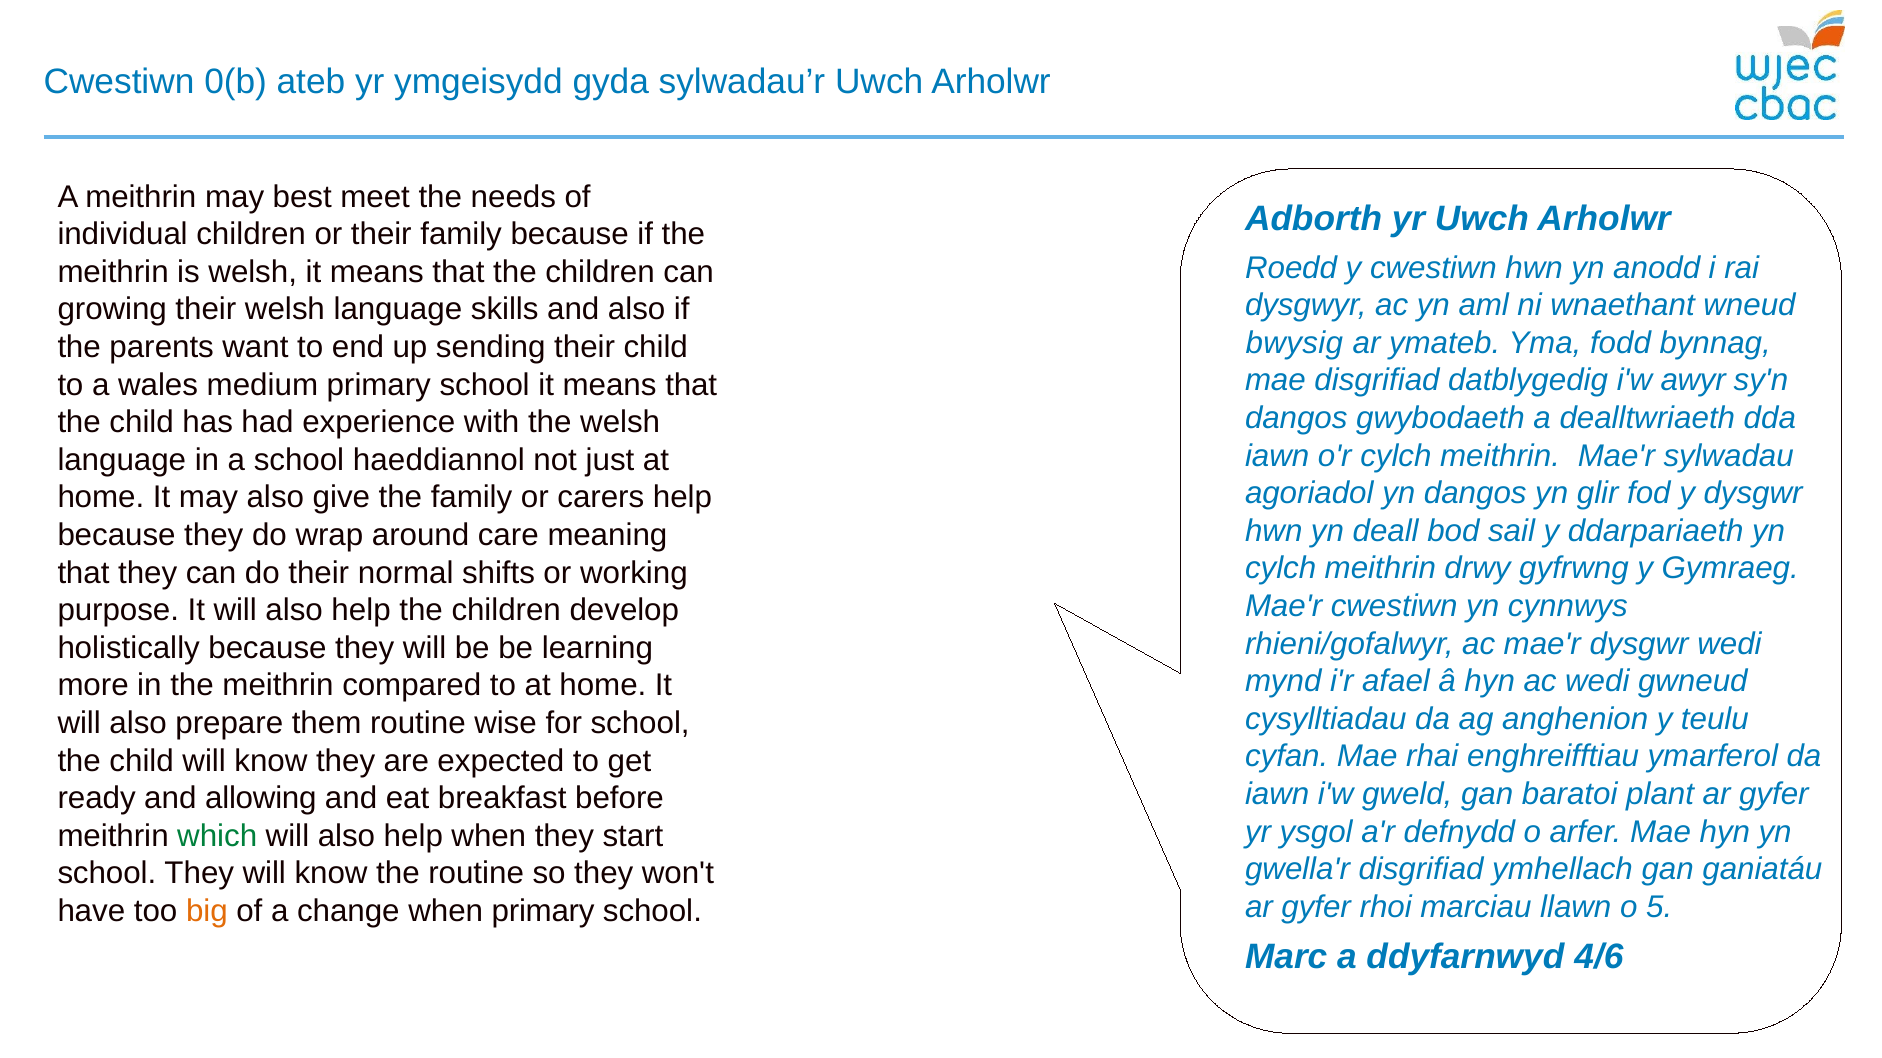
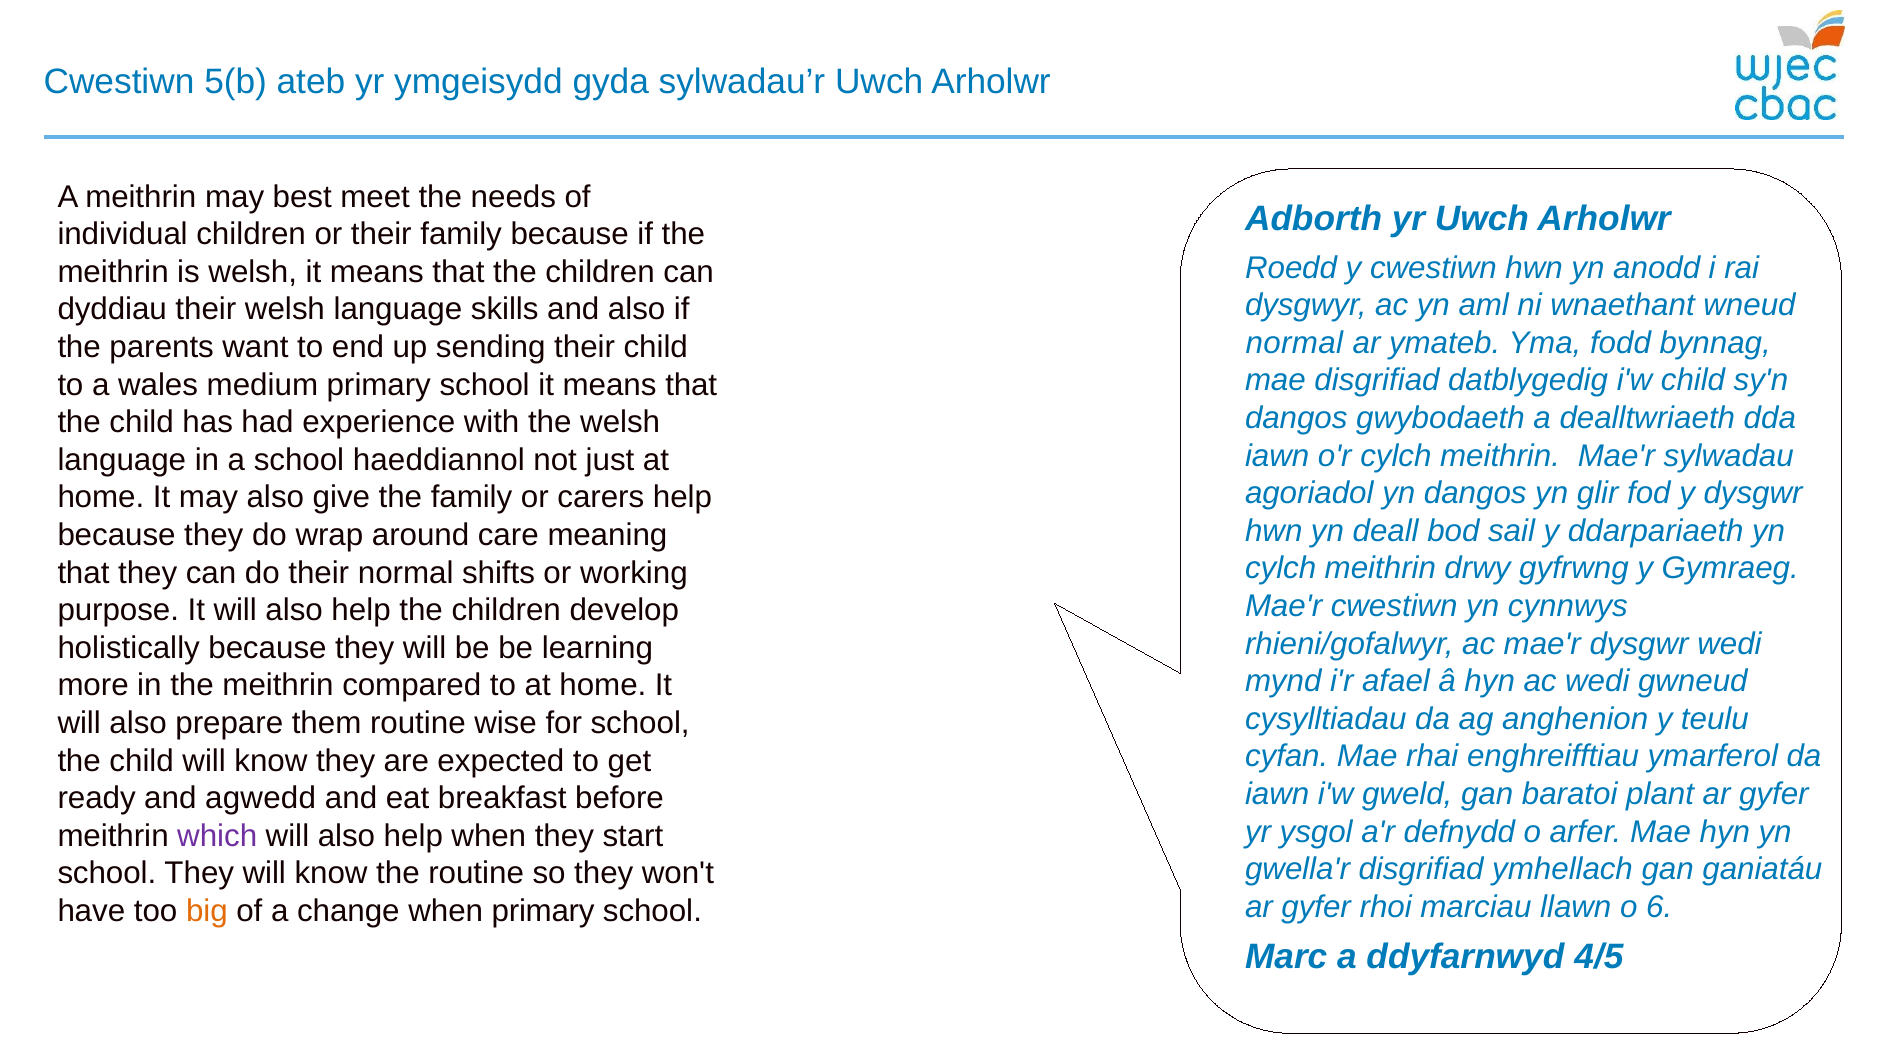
0(b: 0(b -> 5(b (236, 82)
growing: growing -> dyddiau (112, 310)
bwysig: bwysig -> normal (1294, 343)
i'w awyr: awyr -> child (1693, 381)
allowing: allowing -> agwedd (261, 799)
which colour: green -> purple (217, 836)
5: 5 -> 6 (1659, 907)
4/6: 4/6 -> 4/5 (1599, 957)
